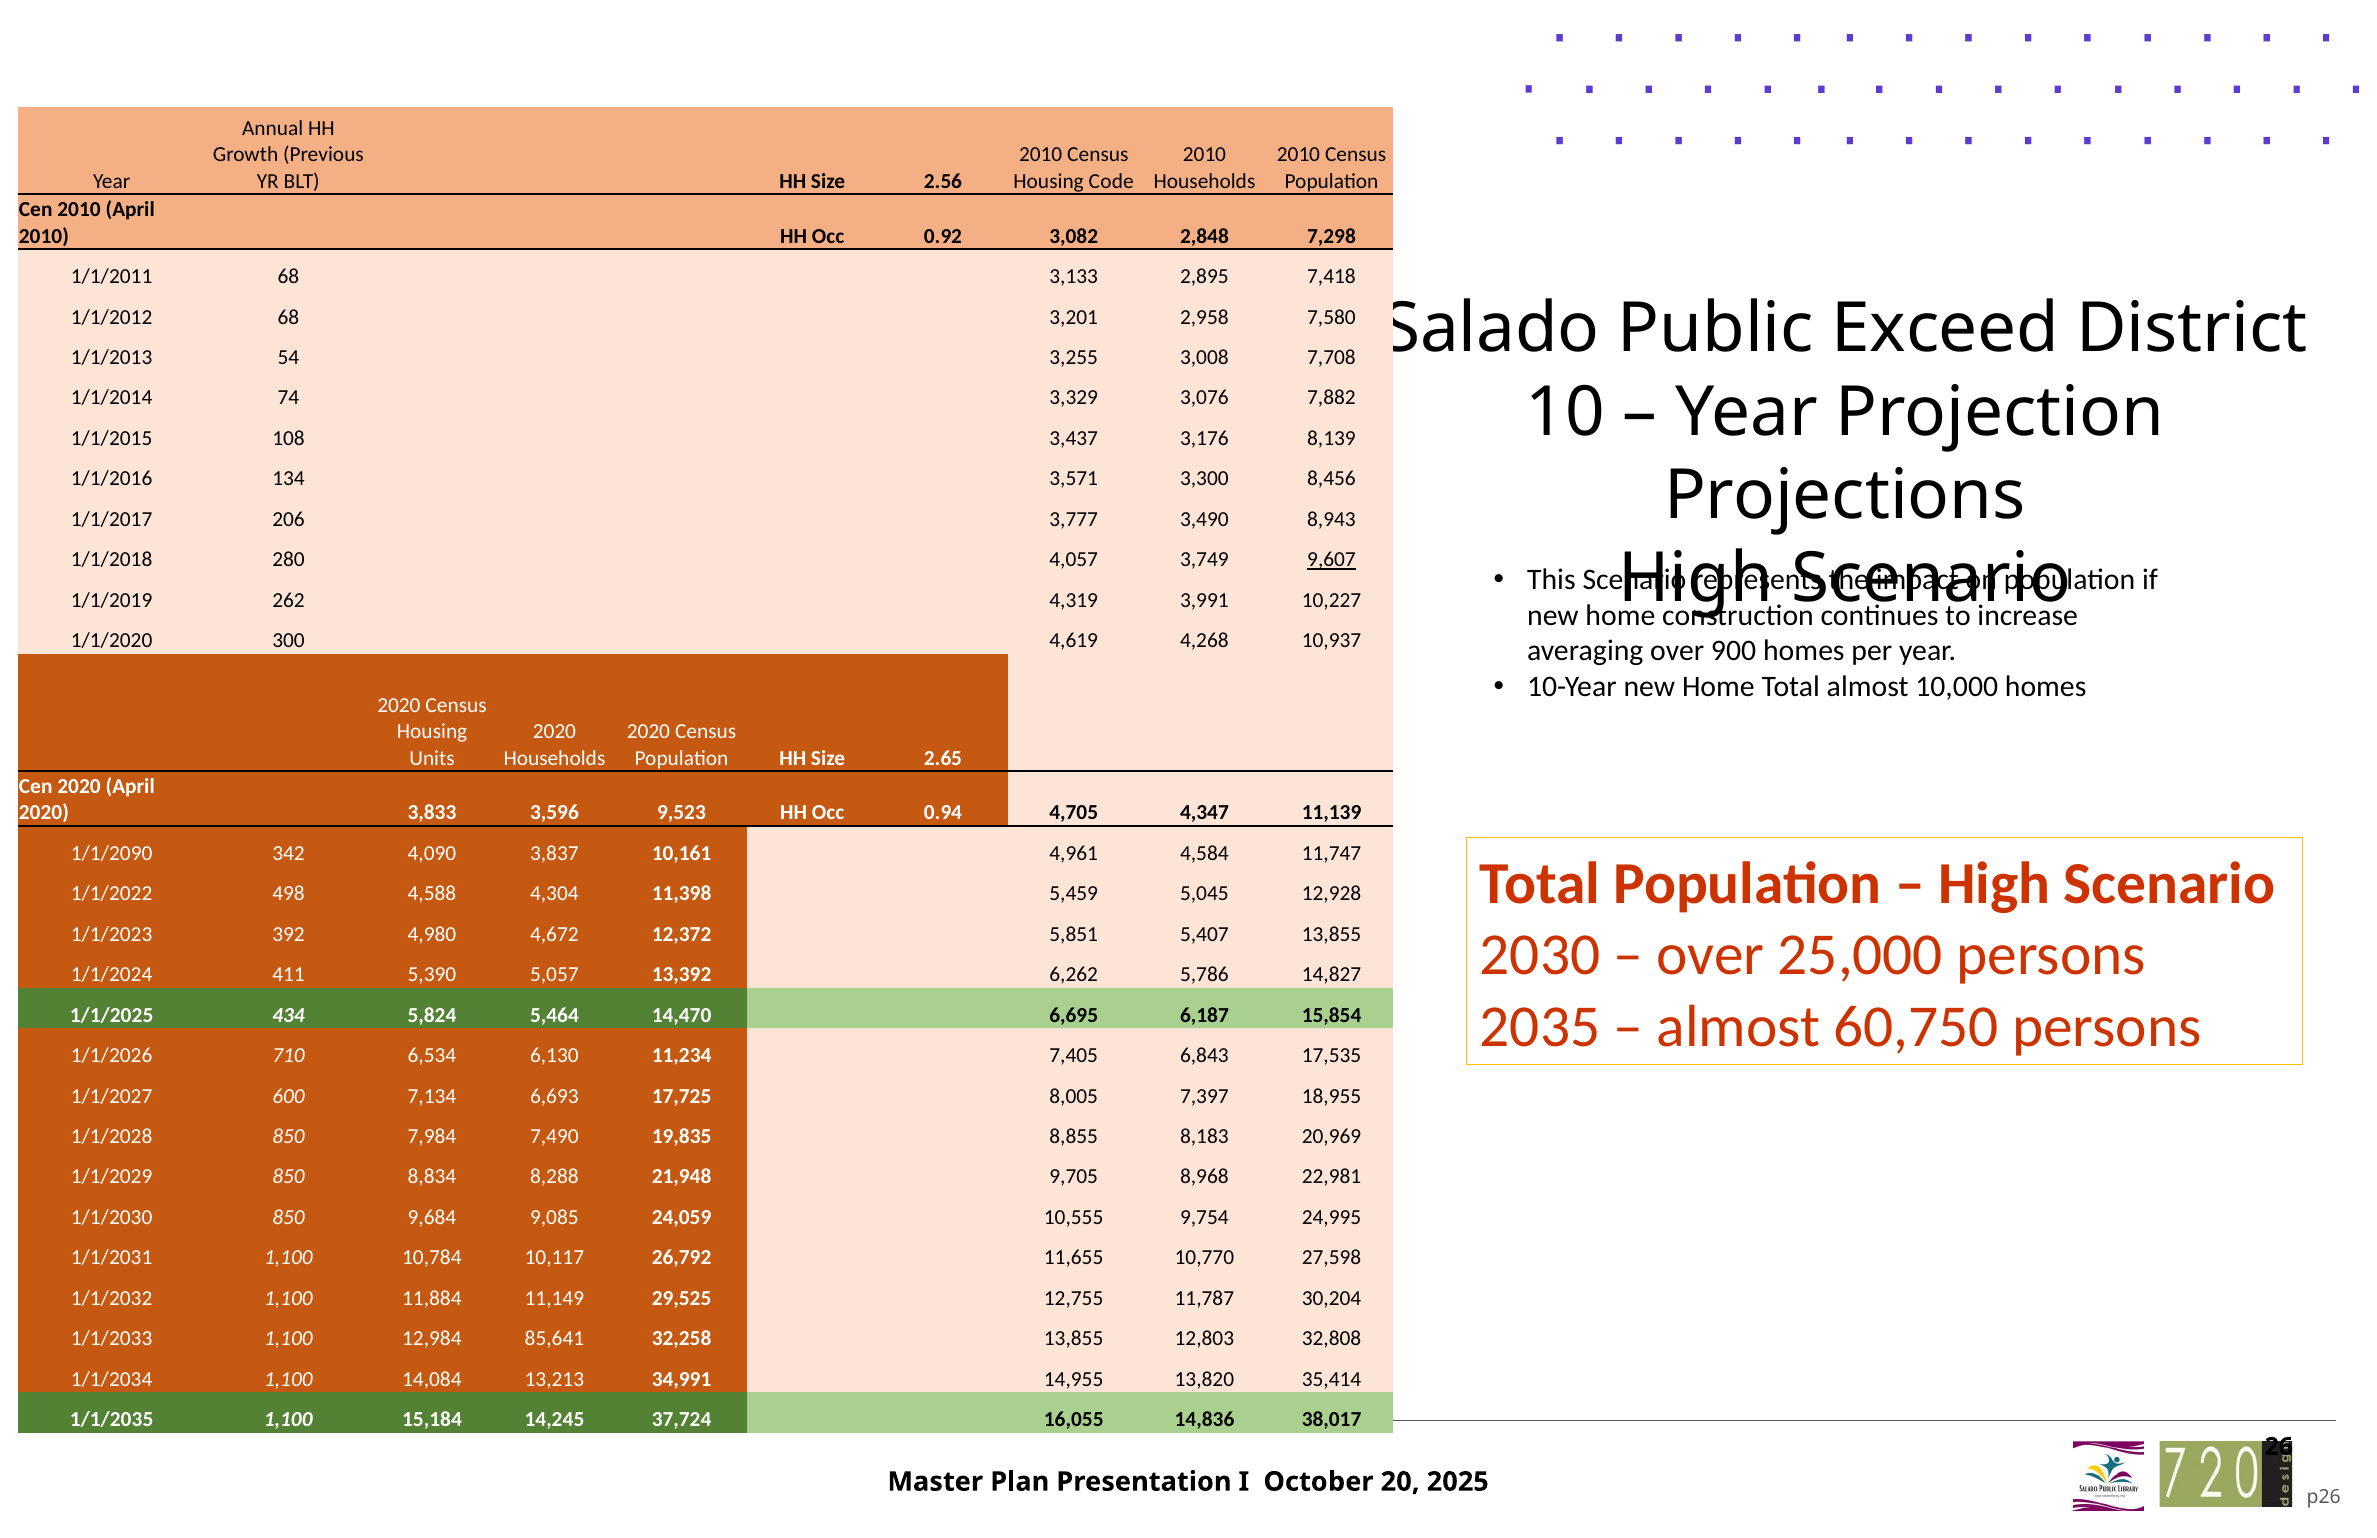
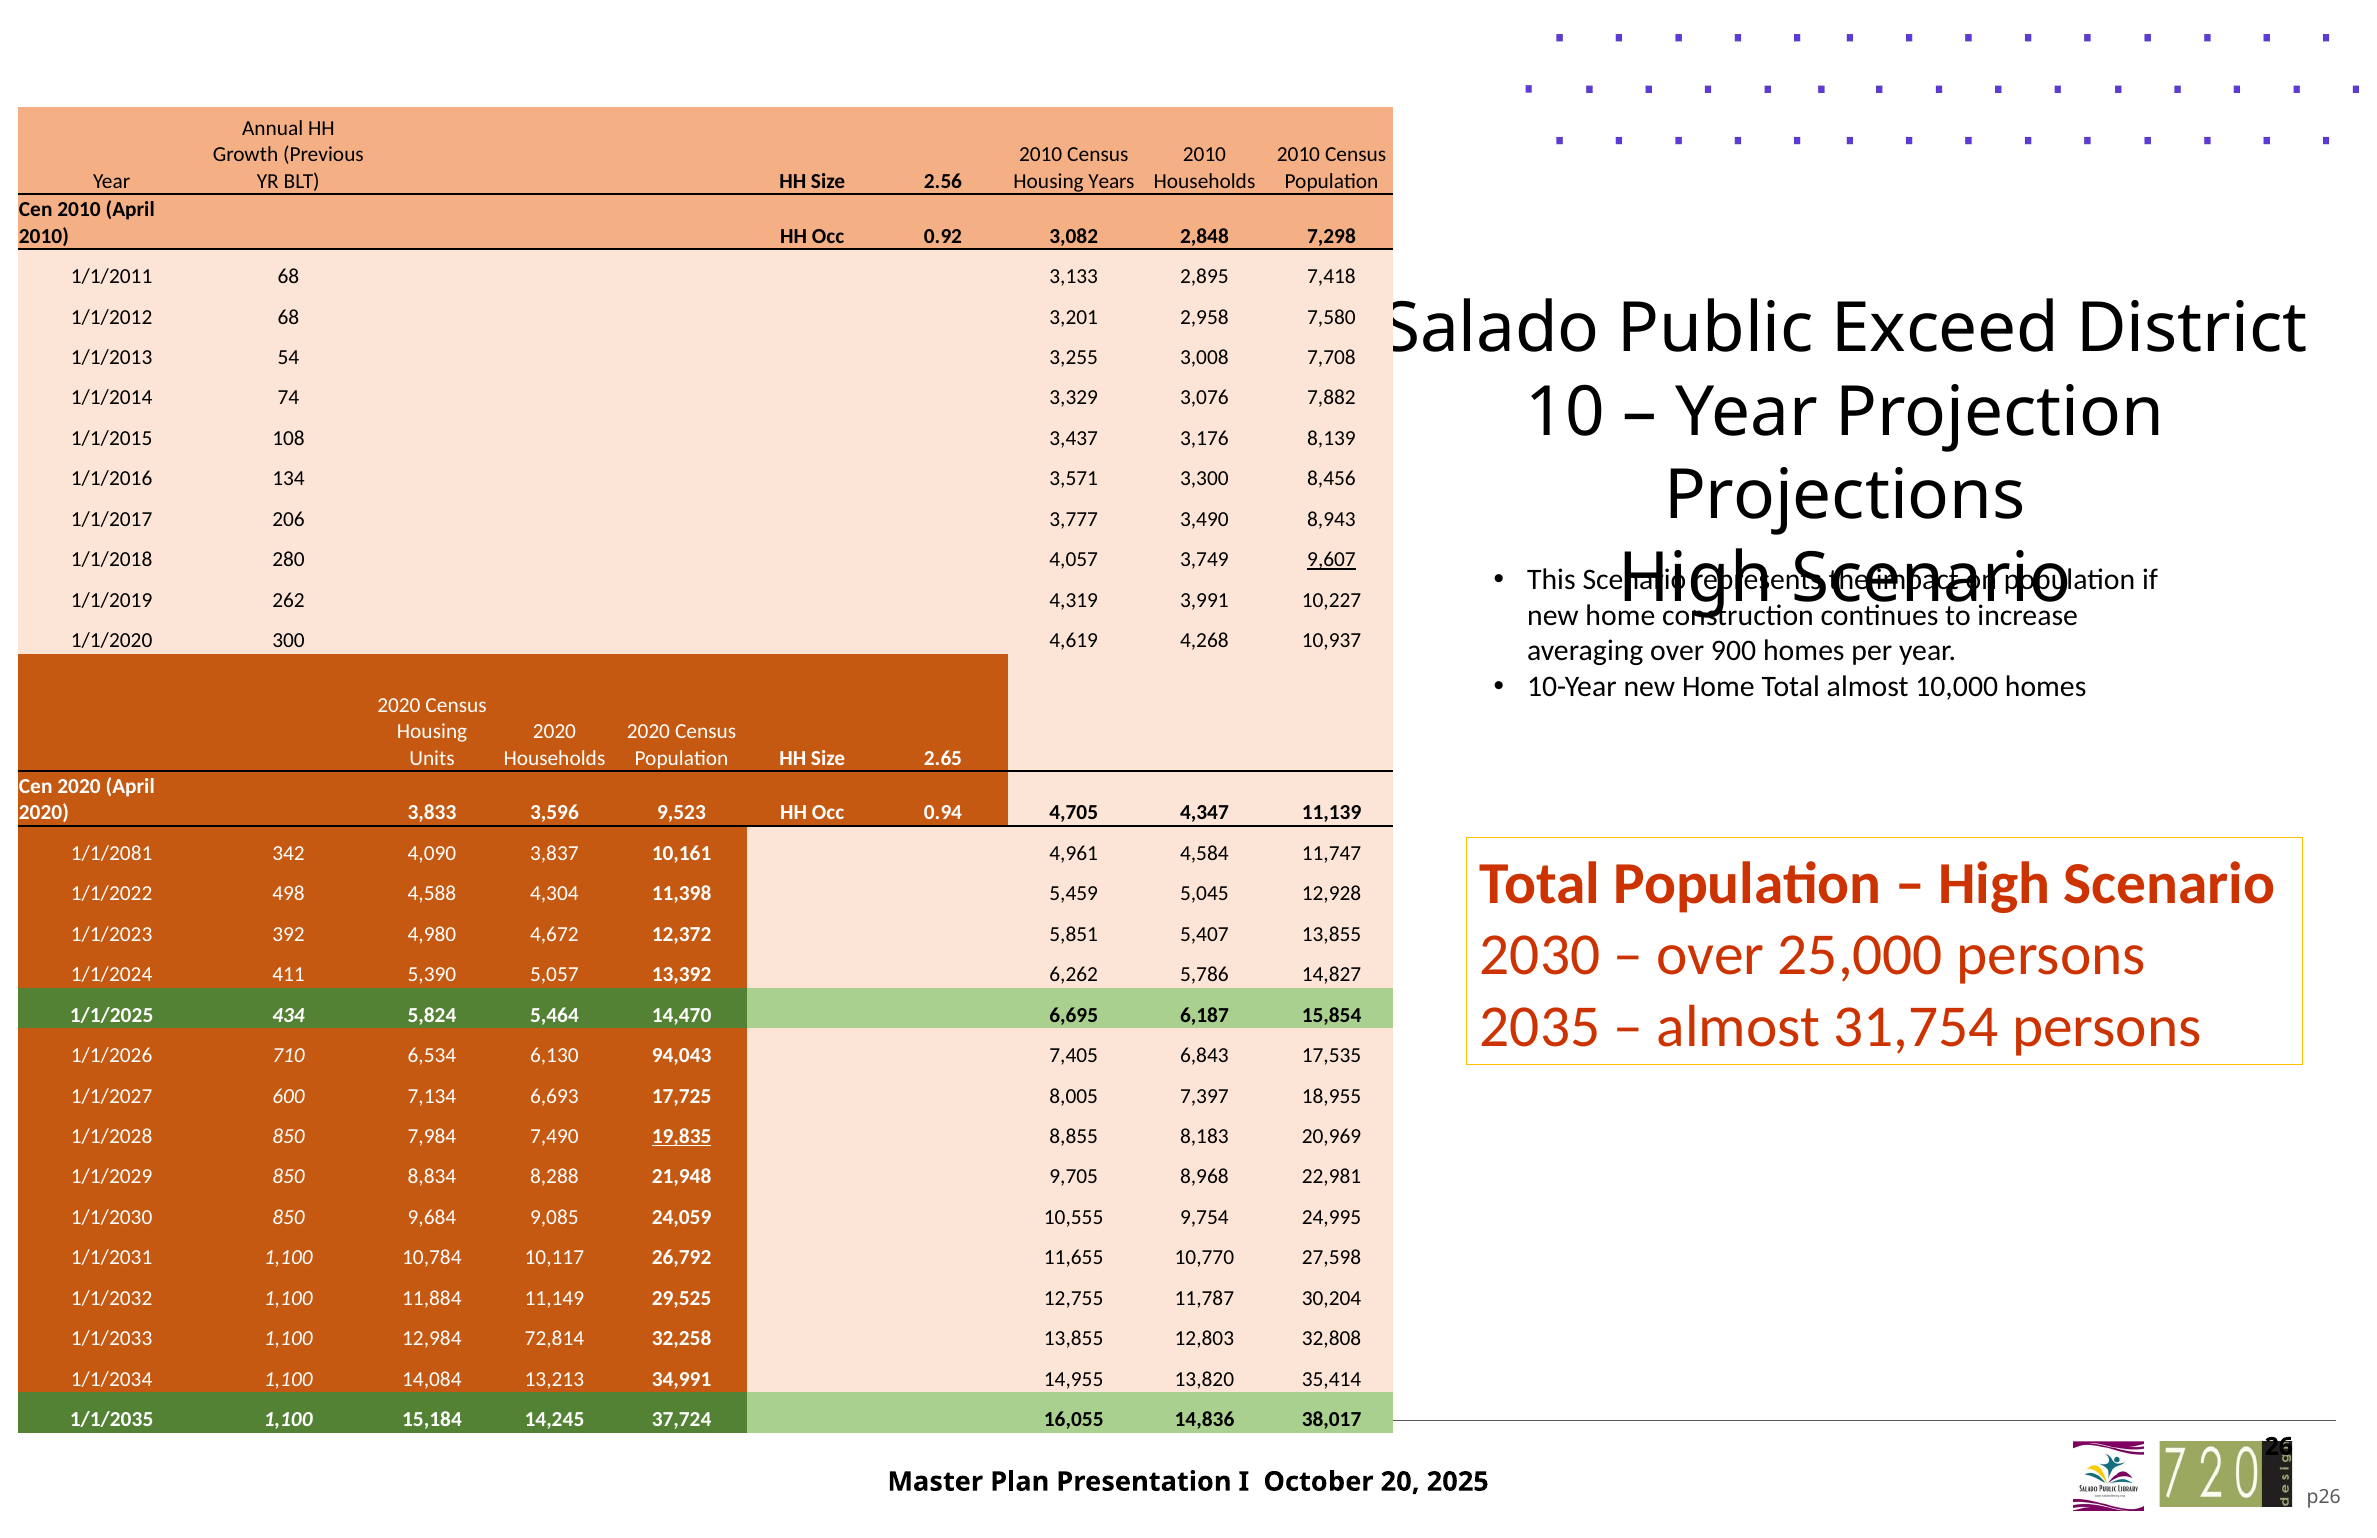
Code: Code -> Years (1112, 181)
1/1/2090: 1/1/2090 -> 1/1/2081 (112, 853)
60,750: 60,750 -> 31,754 (1916, 1027)
11,234: 11,234 -> 94,043 (682, 1056)
19,835 underline: none -> present (682, 1137)
85,641: 85,641 -> 72,814 (554, 1339)
